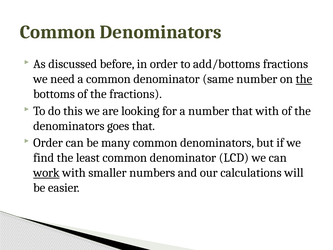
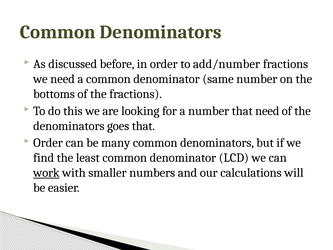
add/bottoms: add/bottoms -> add/number (227, 64)
the underline: present -> none (304, 79)
that with: with -> need (267, 111)
